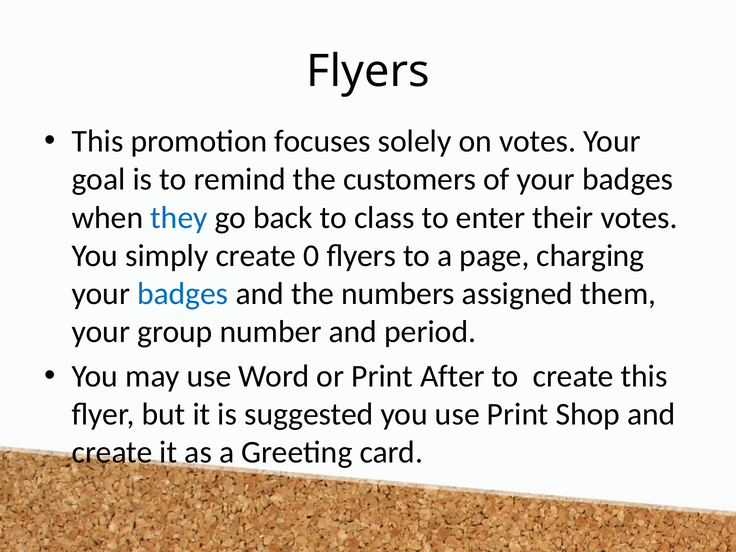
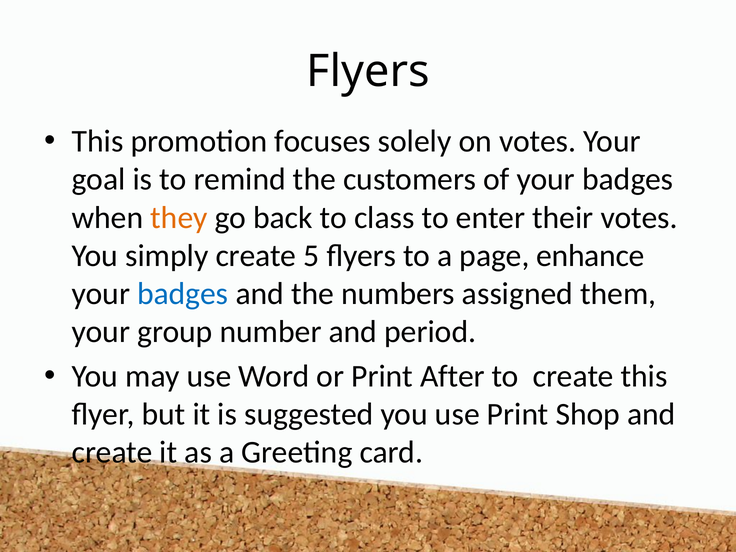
they colour: blue -> orange (179, 218)
0: 0 -> 5 (311, 256)
charging: charging -> enhance (590, 256)
